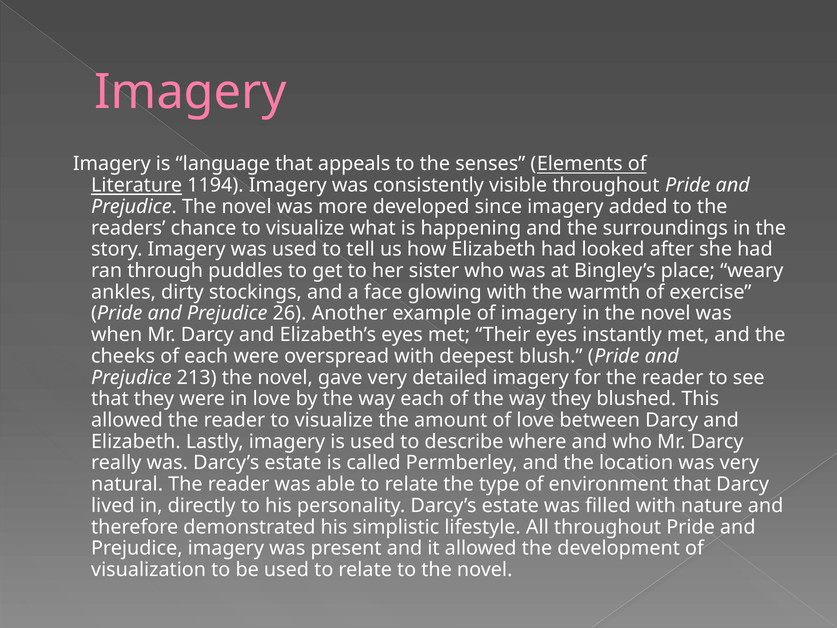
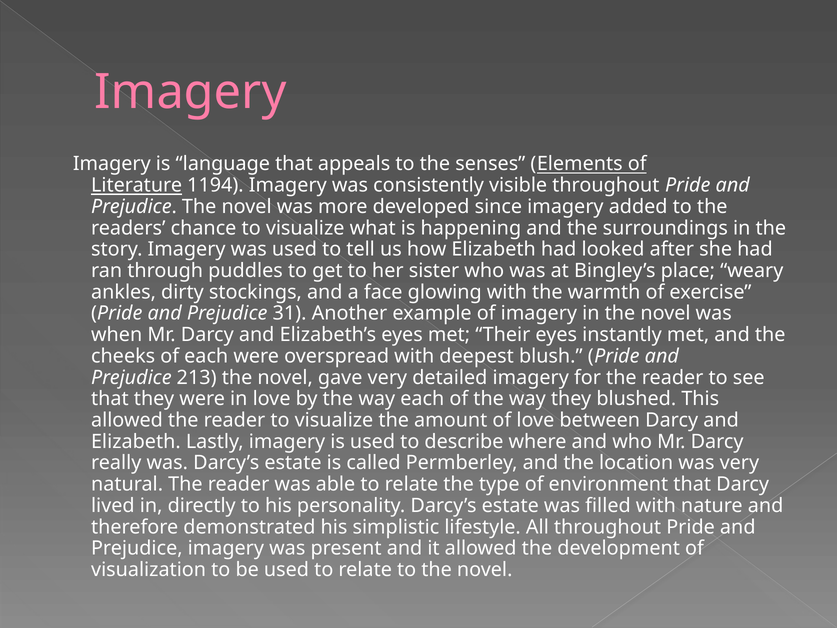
26: 26 -> 31 (290, 313)
